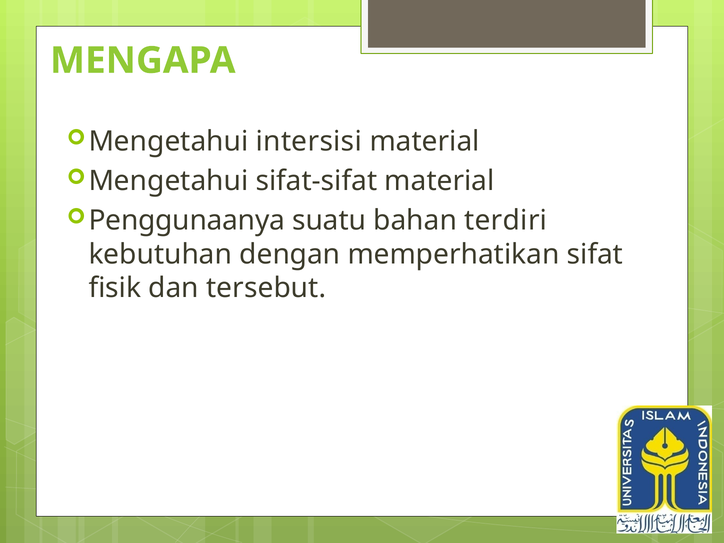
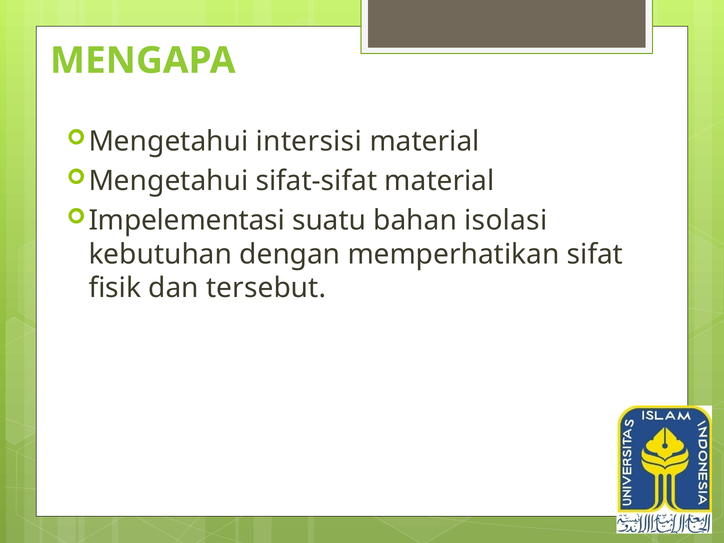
Penggunaanya: Penggunaanya -> Impelementasi (187, 220)
terdiri: terdiri -> isolasi (506, 220)
